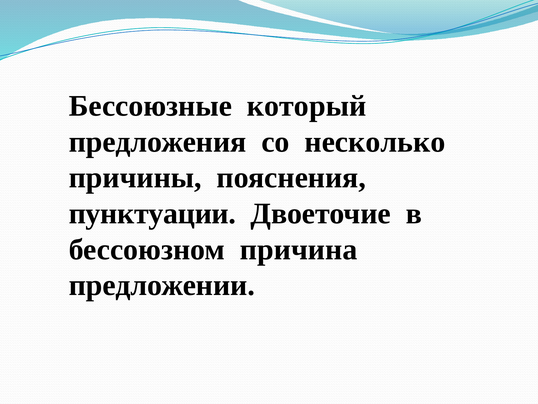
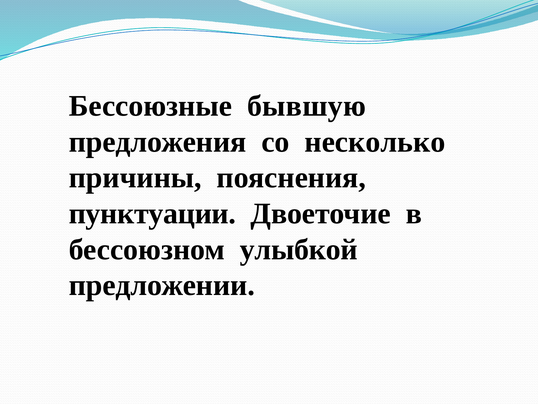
который: который -> бывшую (306, 106)
причина: причина -> улыбкой (299, 249)
